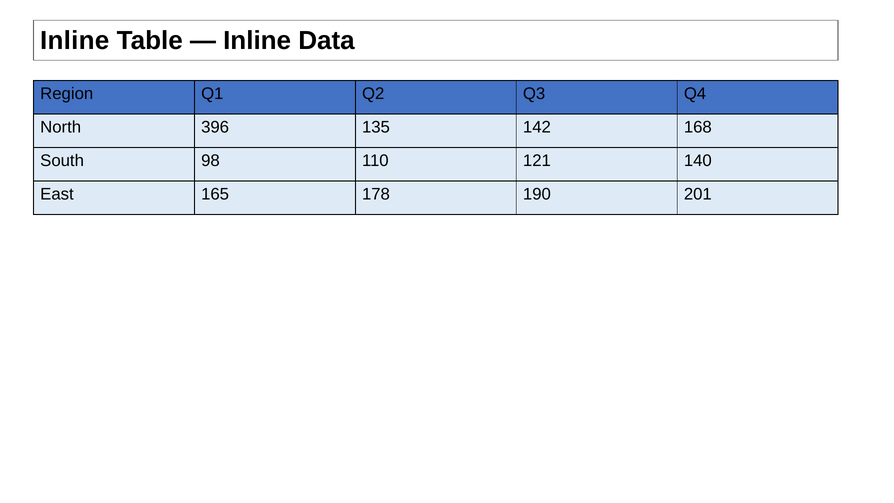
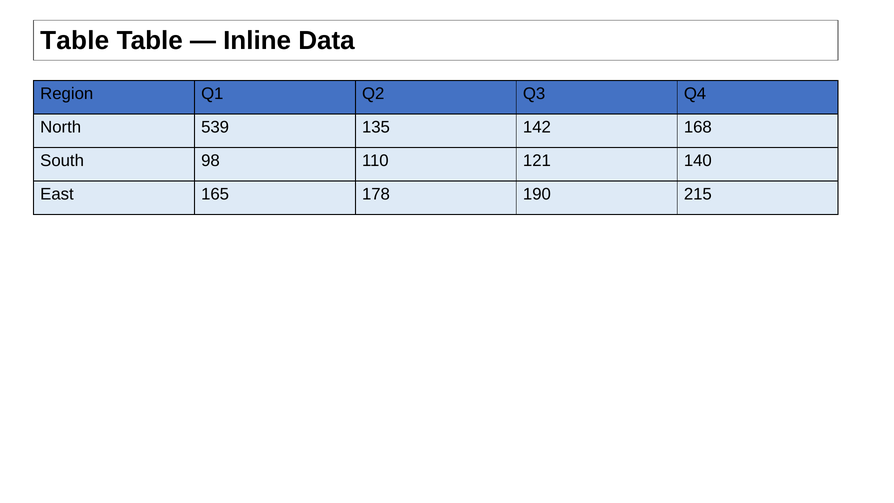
Inline: Inline -> Table (75, 41)
396: 396 -> 539 (215, 127)
201: 201 -> 215 (698, 194)
